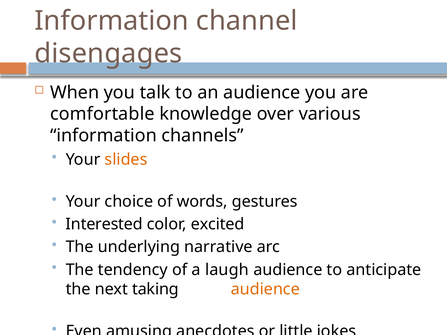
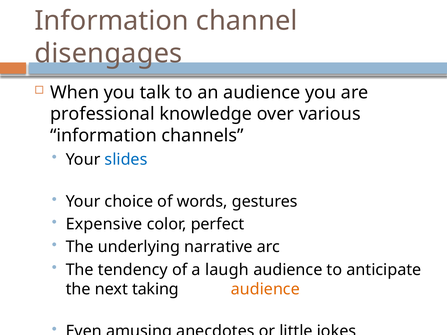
comfortable: comfortable -> professional (102, 114)
slides colour: orange -> blue (126, 160)
Interested: Interested -> Expensive (104, 224)
excited: excited -> perfect (218, 224)
